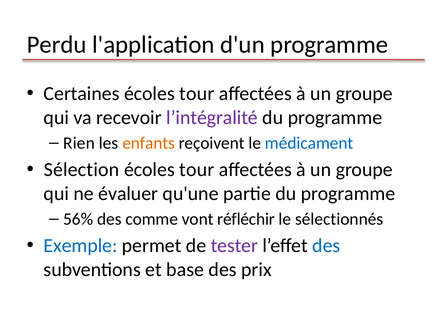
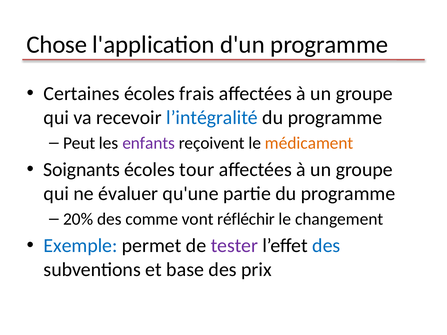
Perdu: Perdu -> Chose (57, 45)
Certaines écoles tour: tour -> frais (197, 94)
l’intégralité colour: purple -> blue (212, 118)
Rien: Rien -> Peut (79, 143)
enfants colour: orange -> purple (149, 143)
médicament colour: blue -> orange (309, 143)
Sélection: Sélection -> Soignants (82, 170)
56%: 56% -> 20% (78, 219)
sélectionnés: sélectionnés -> changement (339, 219)
